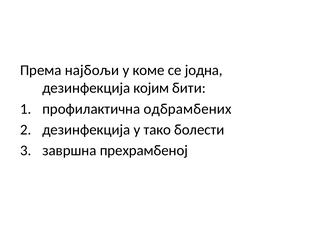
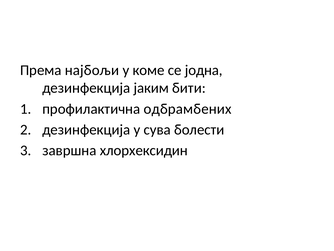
којим: којим -> јаким (151, 88)
тако: тако -> сува (157, 129)
прехрамбеној: прехрамбеној -> хлорхексидин (144, 150)
